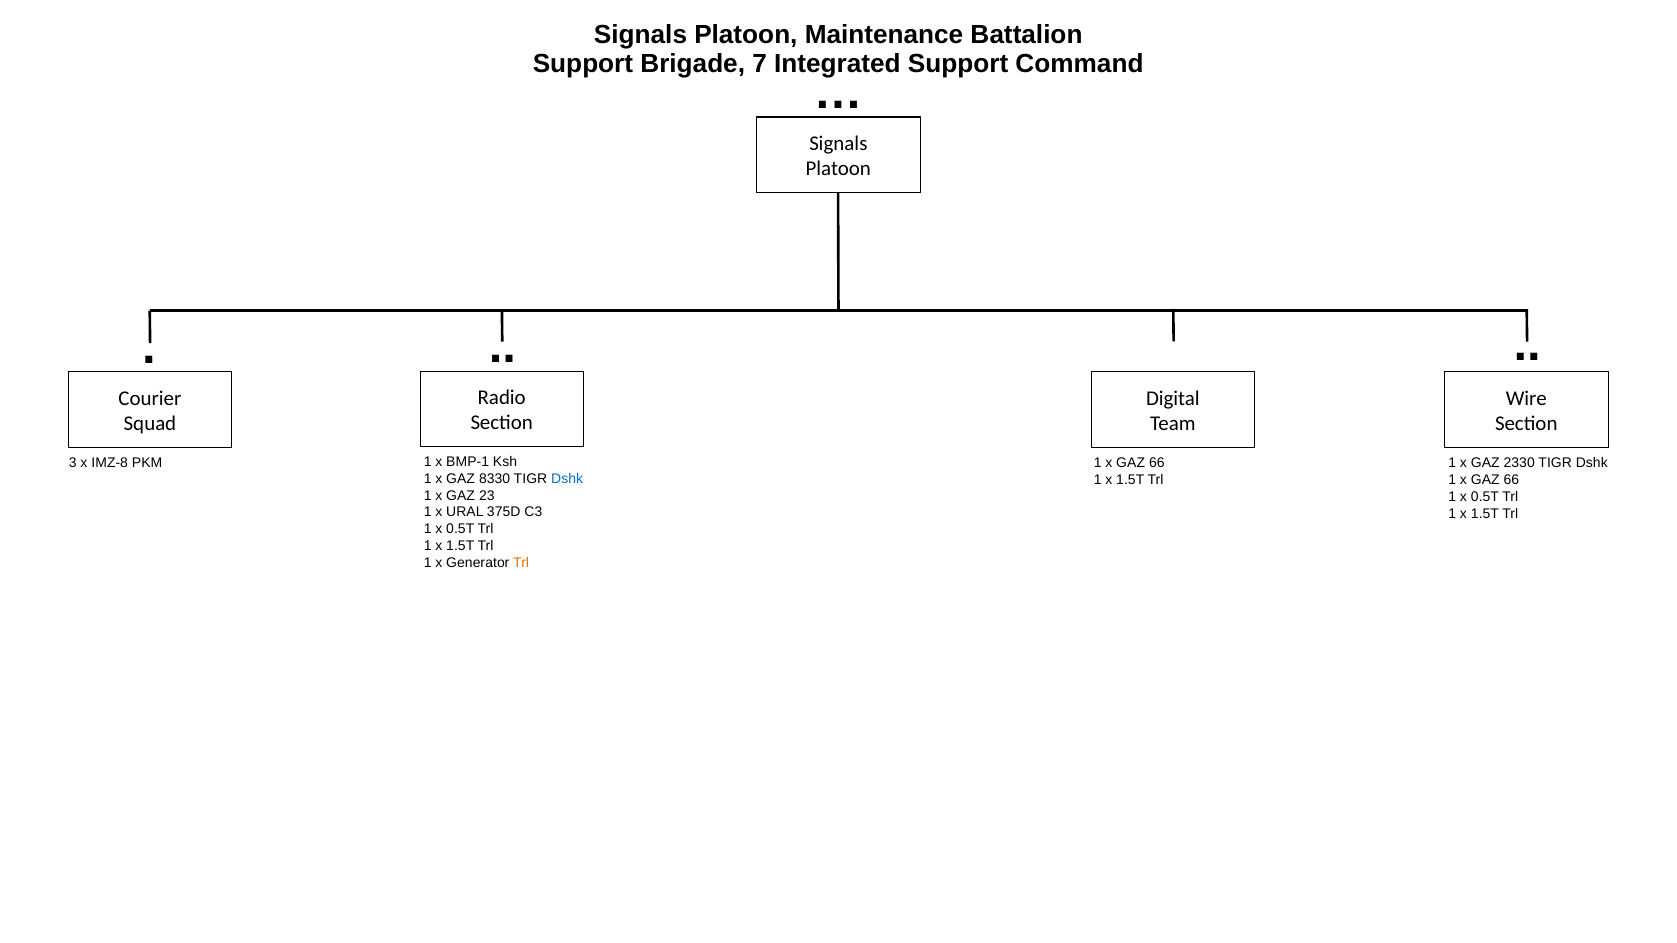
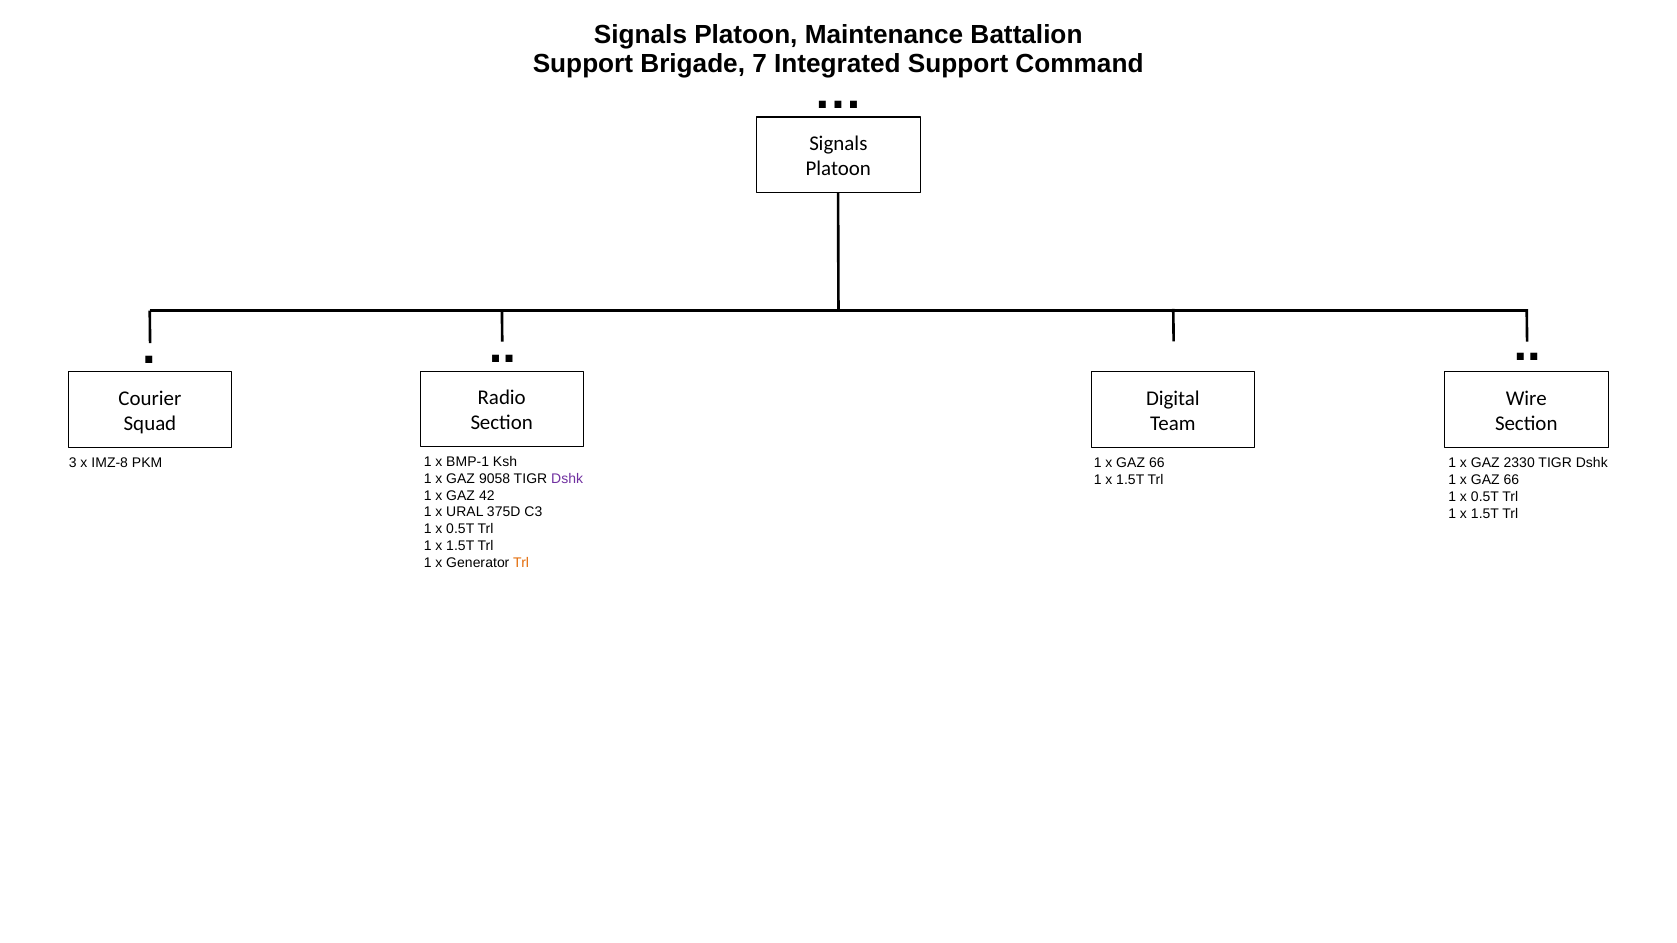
8330: 8330 -> 9058 (495, 479)
Dshk colour: blue -> purple (567, 479)
23: 23 -> 42 (487, 496)
